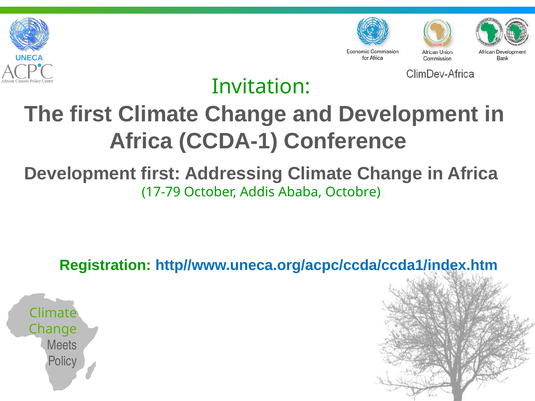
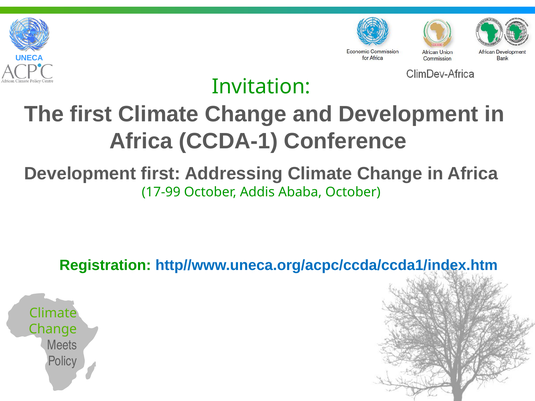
17-79: 17-79 -> 17-99 (161, 192)
Ababa Octobre: Octobre -> October (353, 192)
